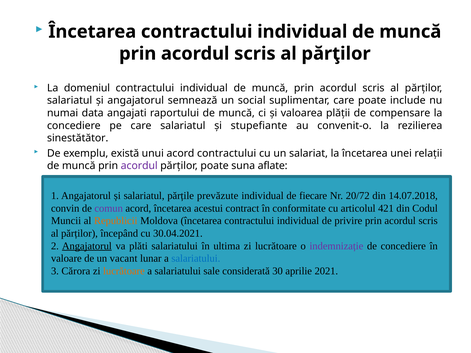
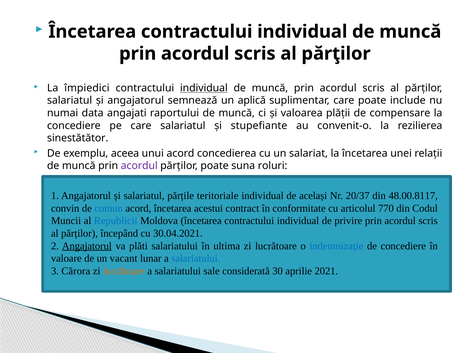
domeniul: domeniul -> împiedici (87, 88)
individual underline: none -> present (204, 88)
social: social -> aplică (252, 101)
există: există -> aceea (125, 153)
acord contractului: contractului -> concedierea (227, 153)
aflate: aflate -> roluri (273, 166)
prevăzute: prevăzute -> teritoriale (218, 196)
fiecare: fiecare -> același (313, 196)
20/72: 20/72 -> 20/37 (358, 196)
14.07.2018: 14.07.2018 -> 48.00.8117 (413, 196)
comun colour: purple -> blue (109, 208)
421: 421 -> 770 (386, 208)
Republicii colour: orange -> blue (116, 221)
indemnizație colour: purple -> blue (336, 246)
